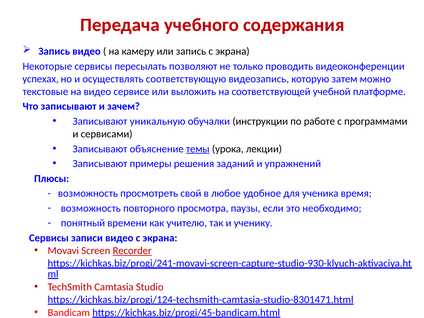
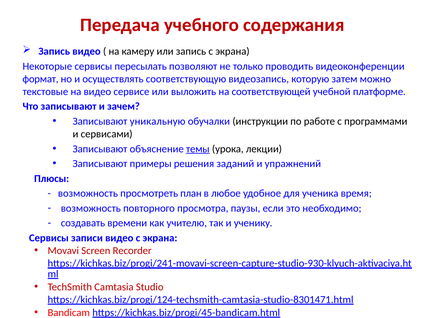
успехах: успехах -> формат (40, 79)
свой: свой -> план (191, 193)
понятный: понятный -> создавать (83, 223)
Recorder underline: present -> none (132, 251)
